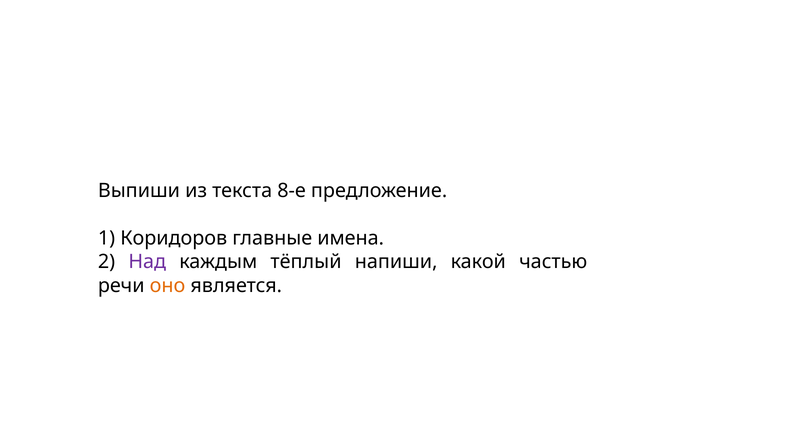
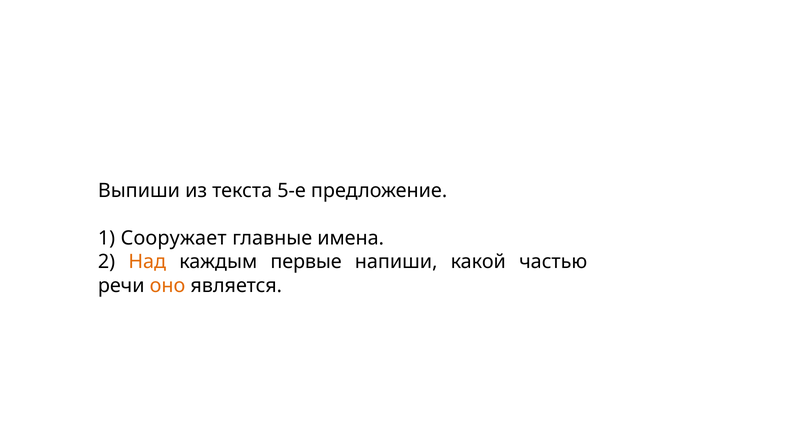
8-е: 8-е -> 5-е (292, 191)
Коридоров: Коридоров -> Сооружает (174, 238)
Над colour: purple -> orange (147, 262)
тёплый: тёплый -> первые (306, 262)
